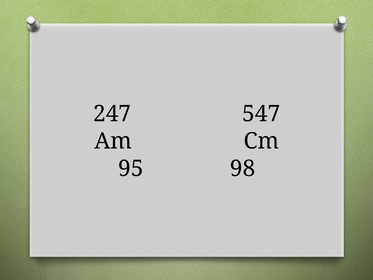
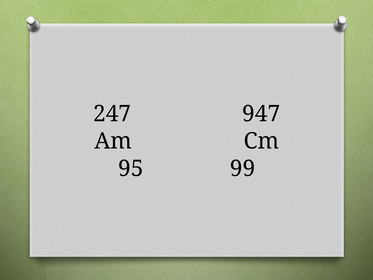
547: 547 -> 947 (261, 114)
98: 98 -> 99 (243, 168)
